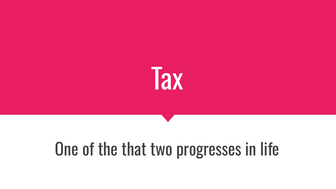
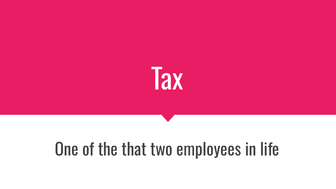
progresses: progresses -> employees (209, 150)
